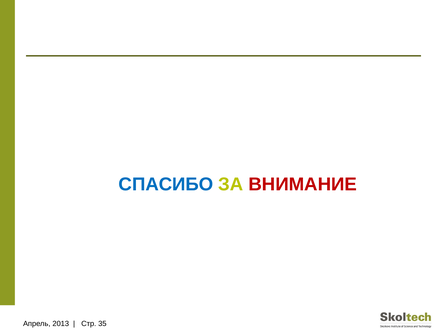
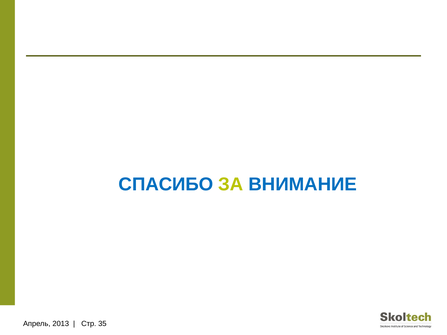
ВНИМАНИЕ colour: red -> blue (303, 185)
